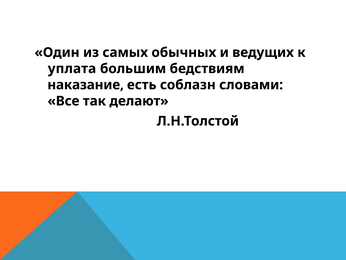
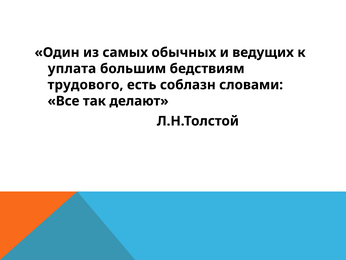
наказание: наказание -> трудового (85, 85)
